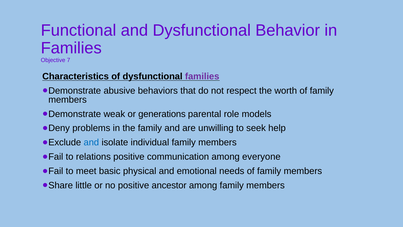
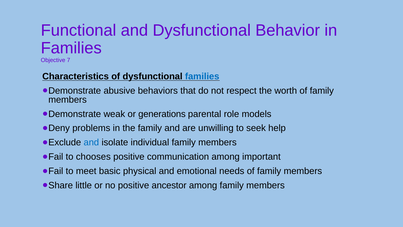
families colour: purple -> blue (202, 76)
relations: relations -> chooses (93, 157)
everyone: everyone -> important (261, 157)
